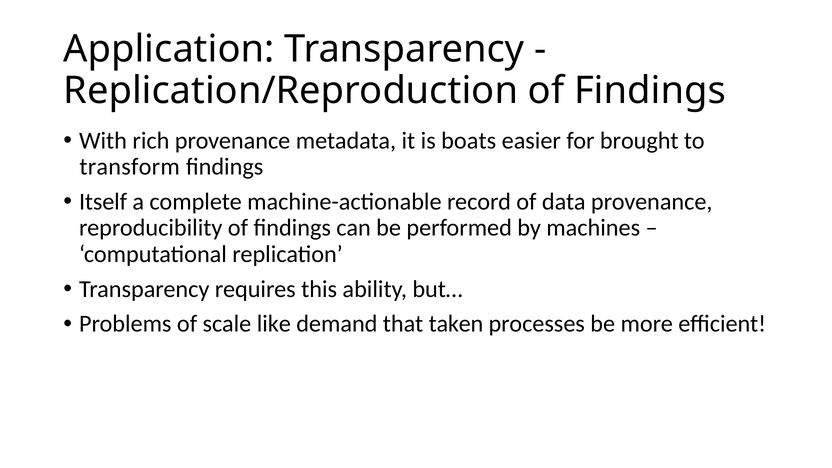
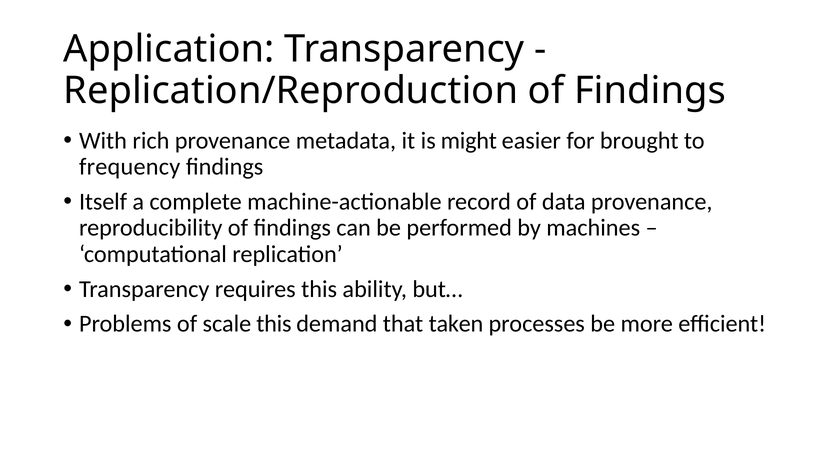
boats: boats -> might (469, 141)
transform: transform -> frequency (130, 167)
scale like: like -> this (274, 324)
